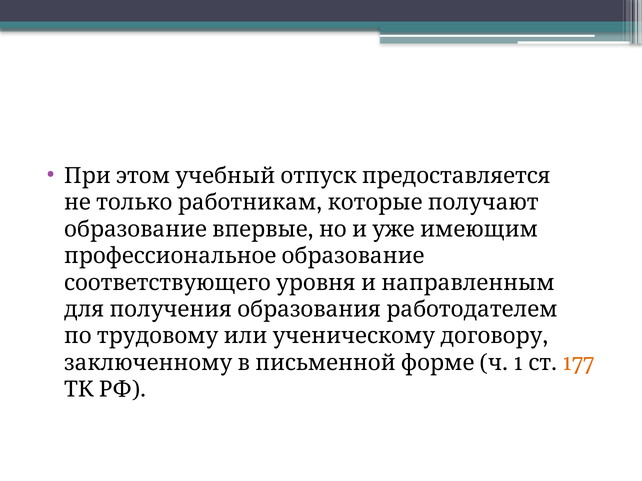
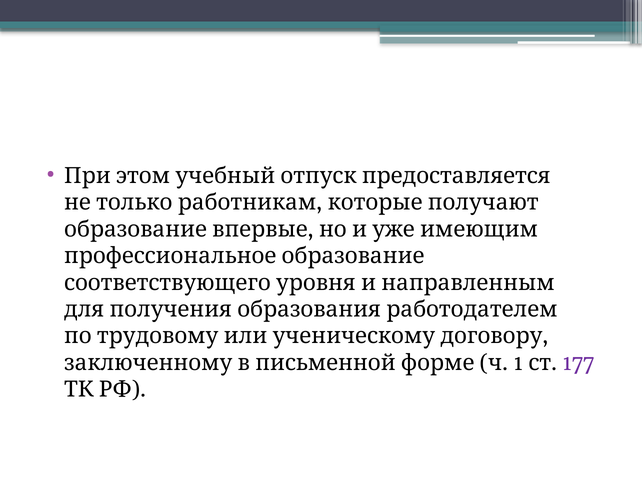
177 colour: orange -> purple (578, 363)
